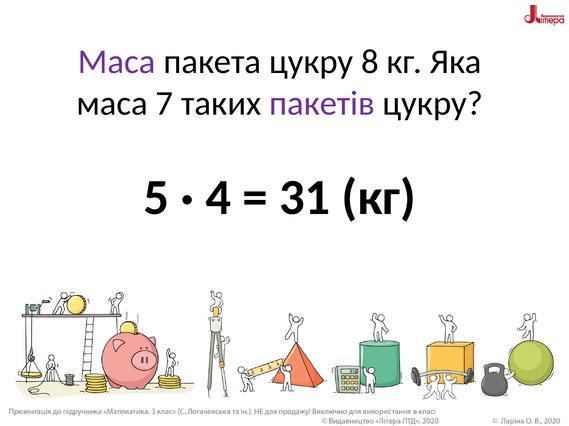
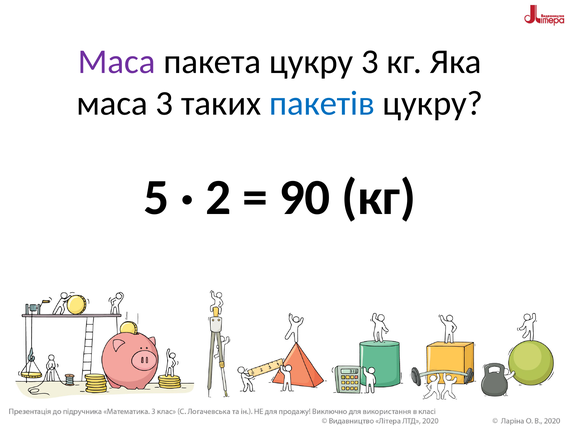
цукру 8: 8 -> 3 (370, 62)
маса 7: 7 -> 3 (164, 104)
пакетів colour: purple -> blue (322, 104)
4: 4 -> 2 (218, 198)
31: 31 -> 90 (305, 198)
